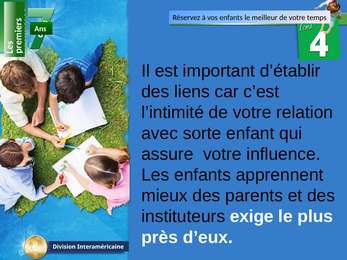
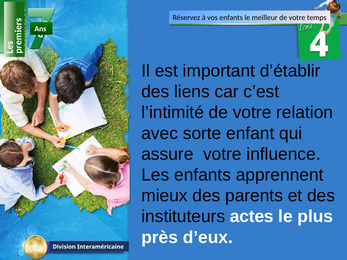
exige: exige -> actes (252, 217)
